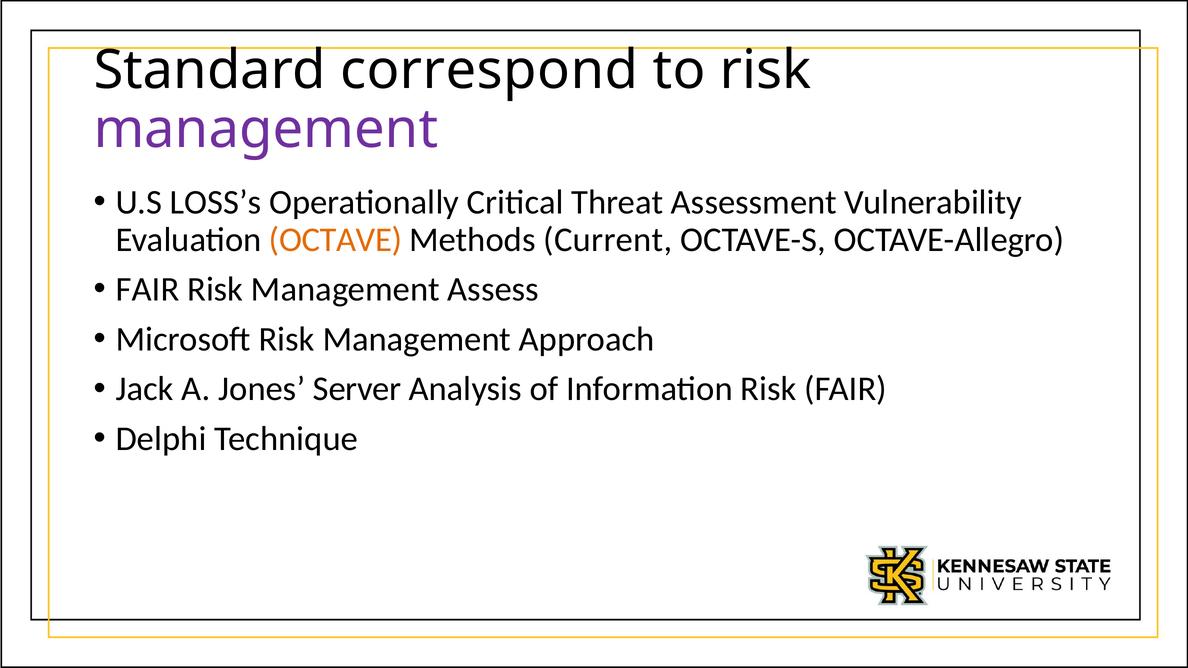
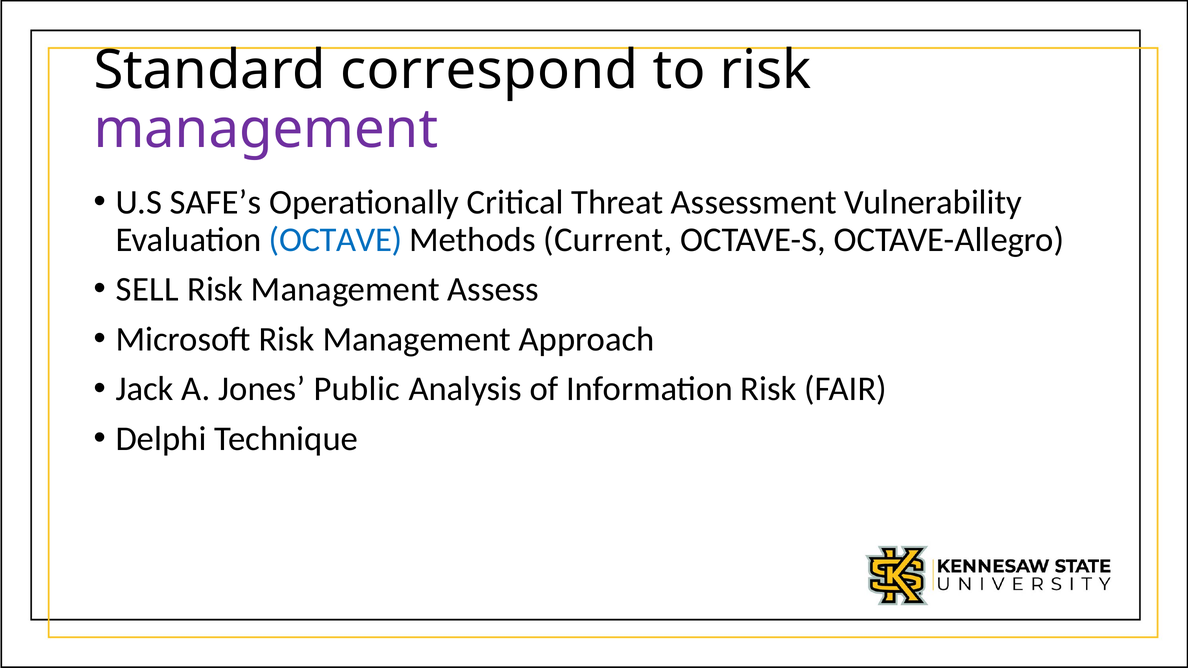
LOSS’s: LOSS’s -> SAFE’s (216, 202)
OCTAVE colour: orange -> blue (336, 240)
FAIR: FAIR -> SELL (147, 290)
Server: Server -> Public (357, 389)
